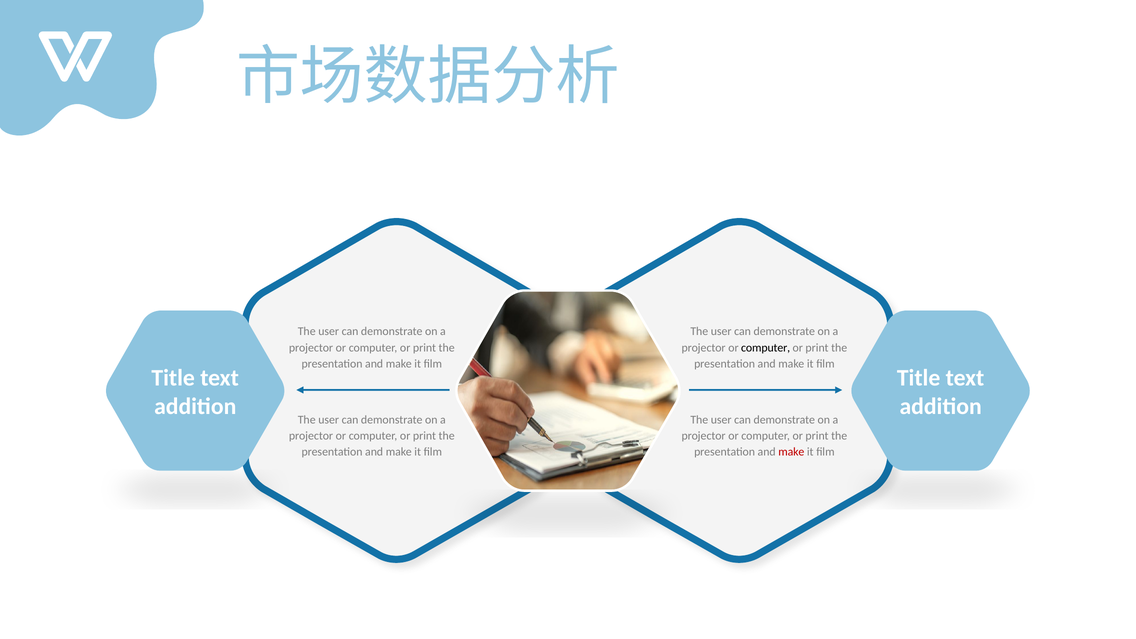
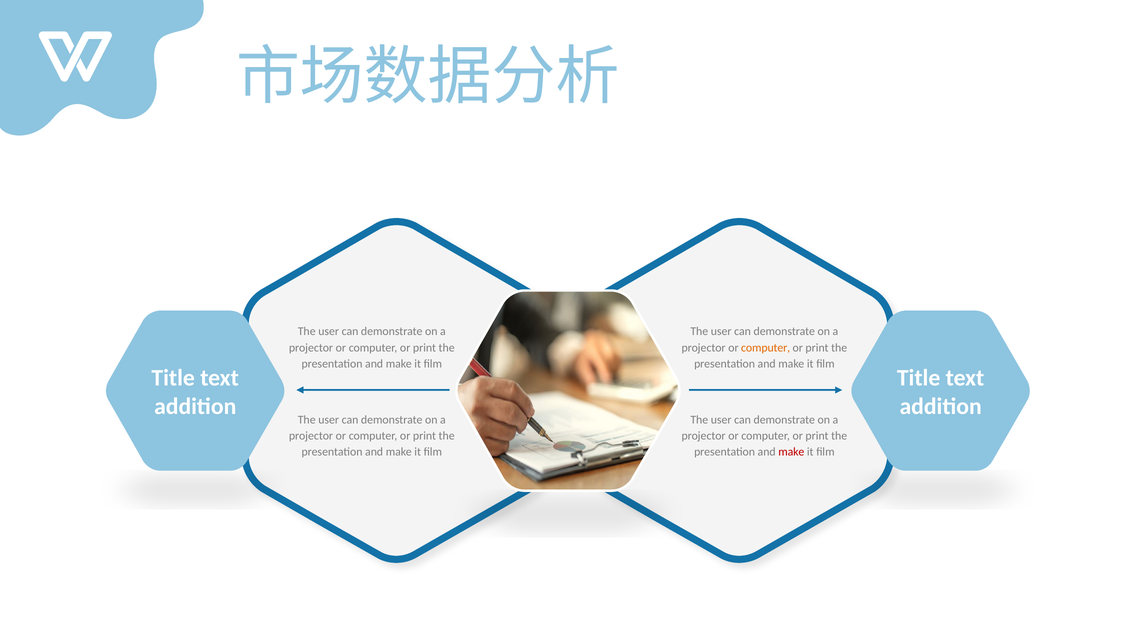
computer colour: black -> orange (766, 348)
